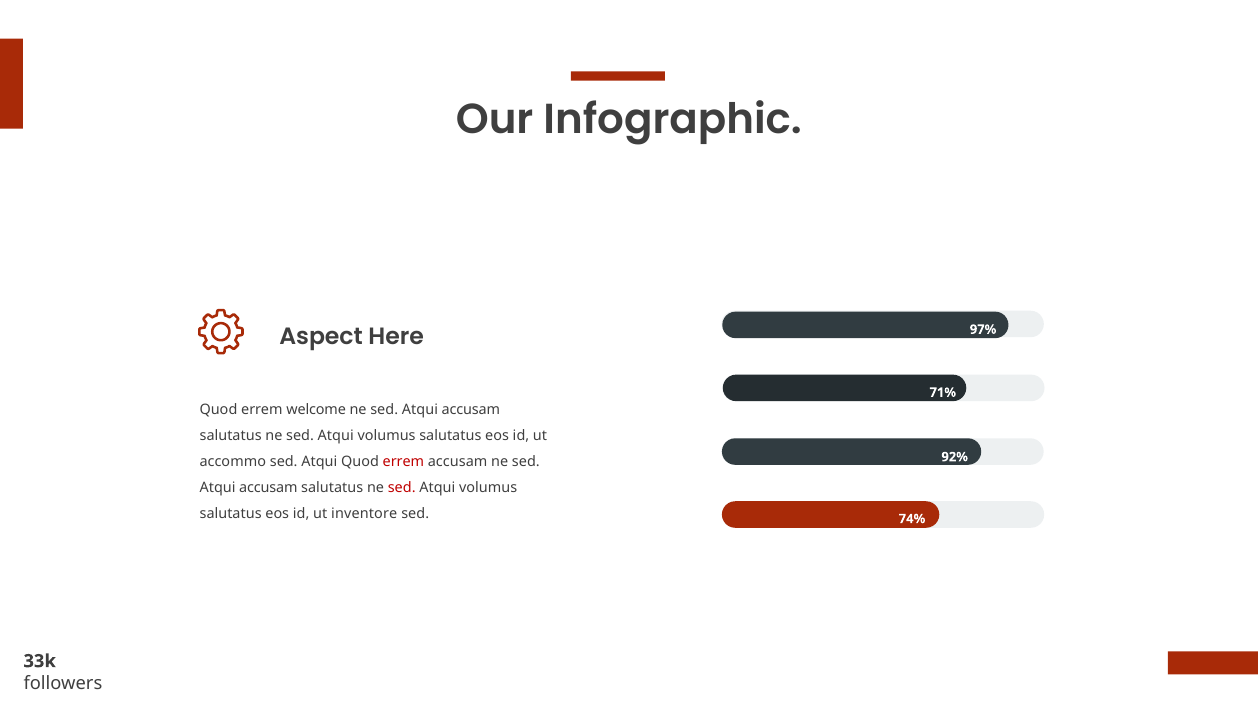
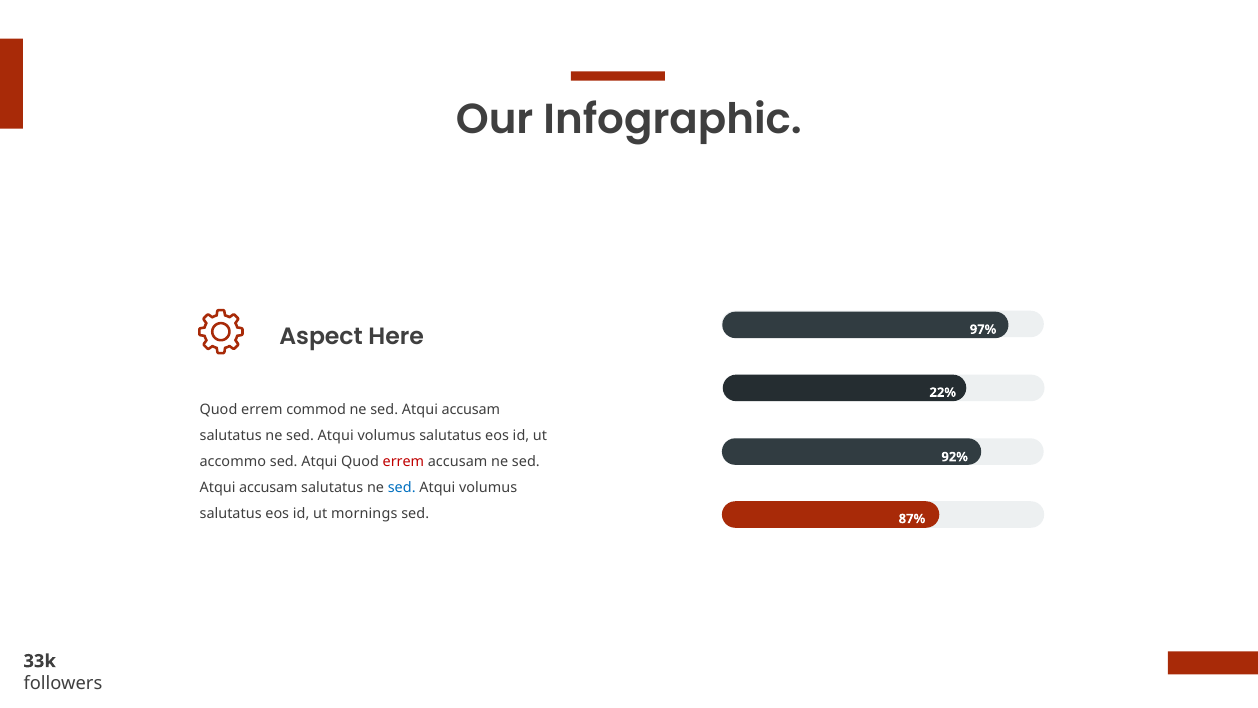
71%: 71% -> 22% (943, 392)
welcome: welcome -> commod (316, 410)
sed colour: red -> blue (402, 488)
inventore: inventore -> mornings (364, 514)
74%: 74% -> 87% (912, 519)
